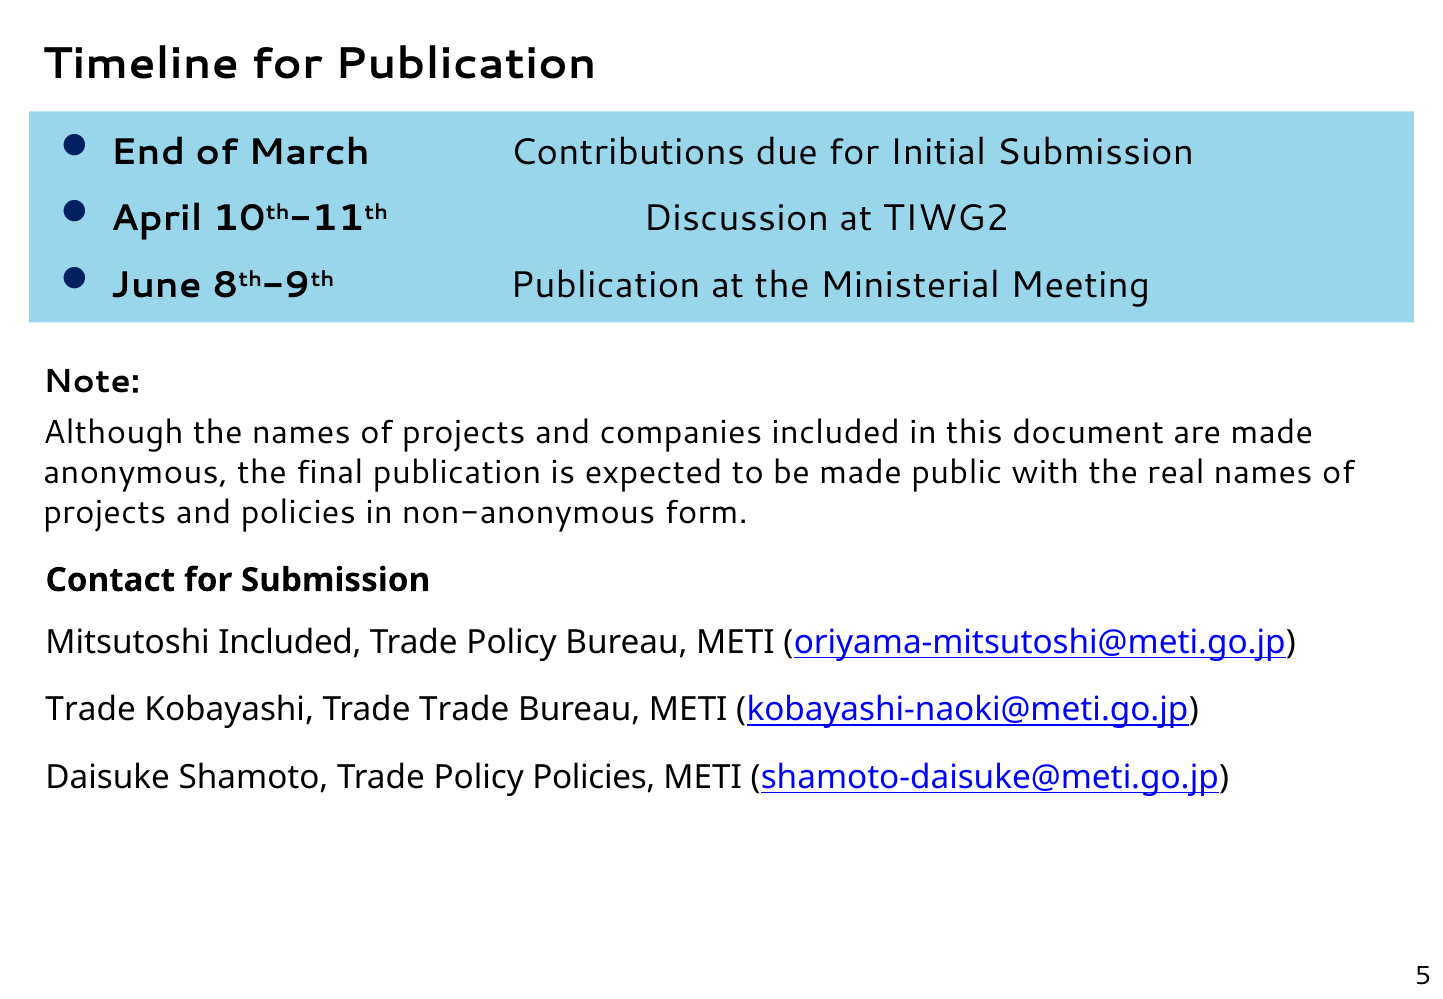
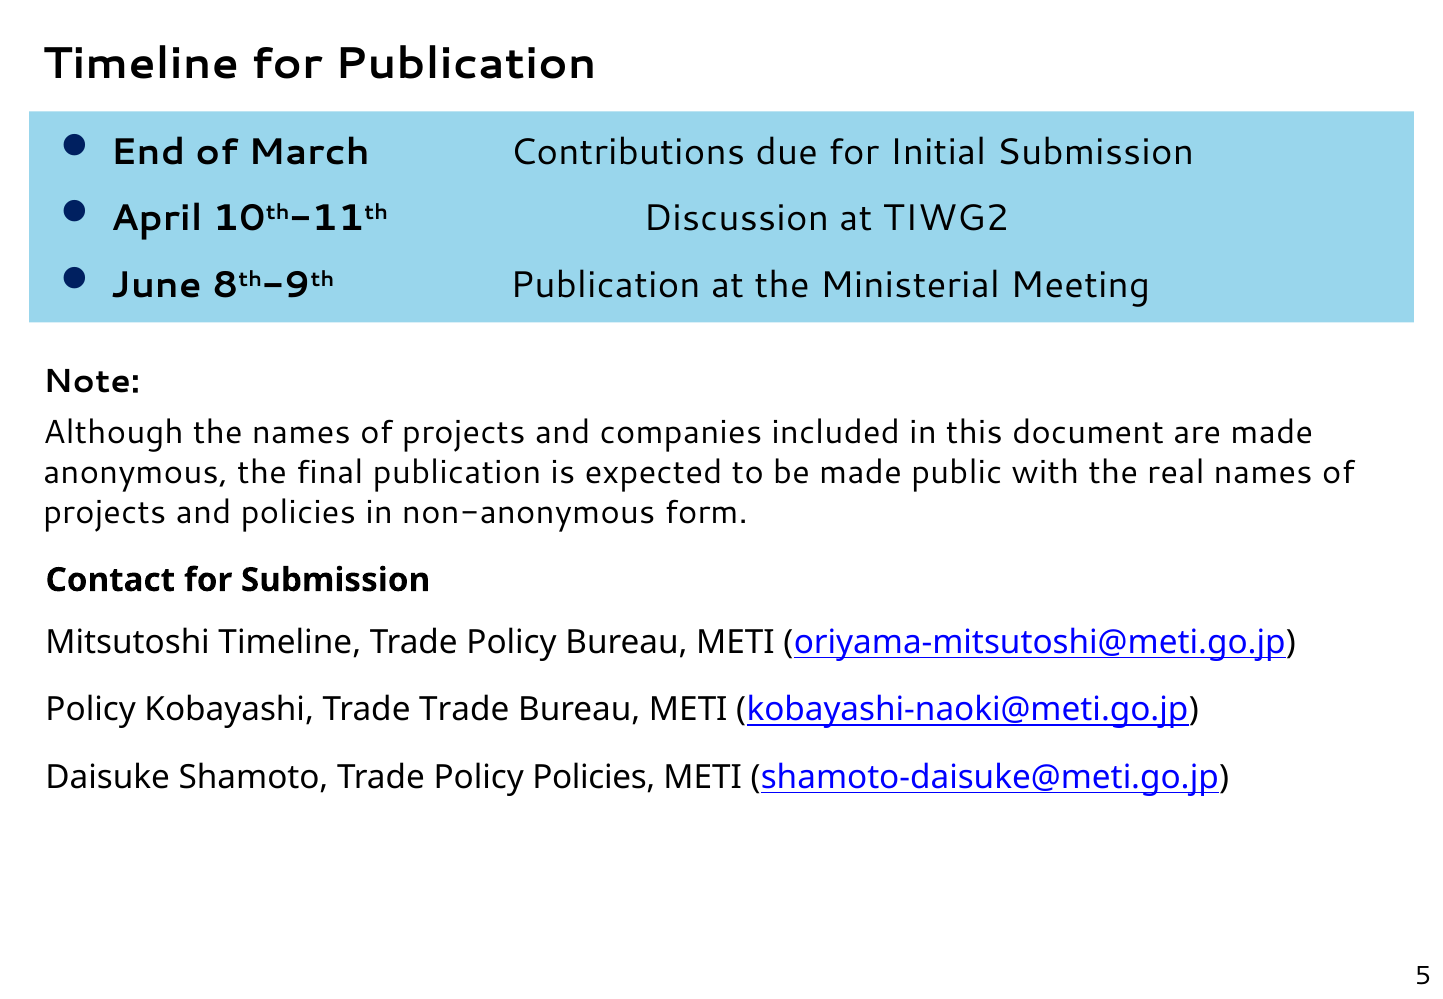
Mitsutoshi Included: Included -> Timeline (290, 642)
Trade: Trade -> Policy (91, 710)
